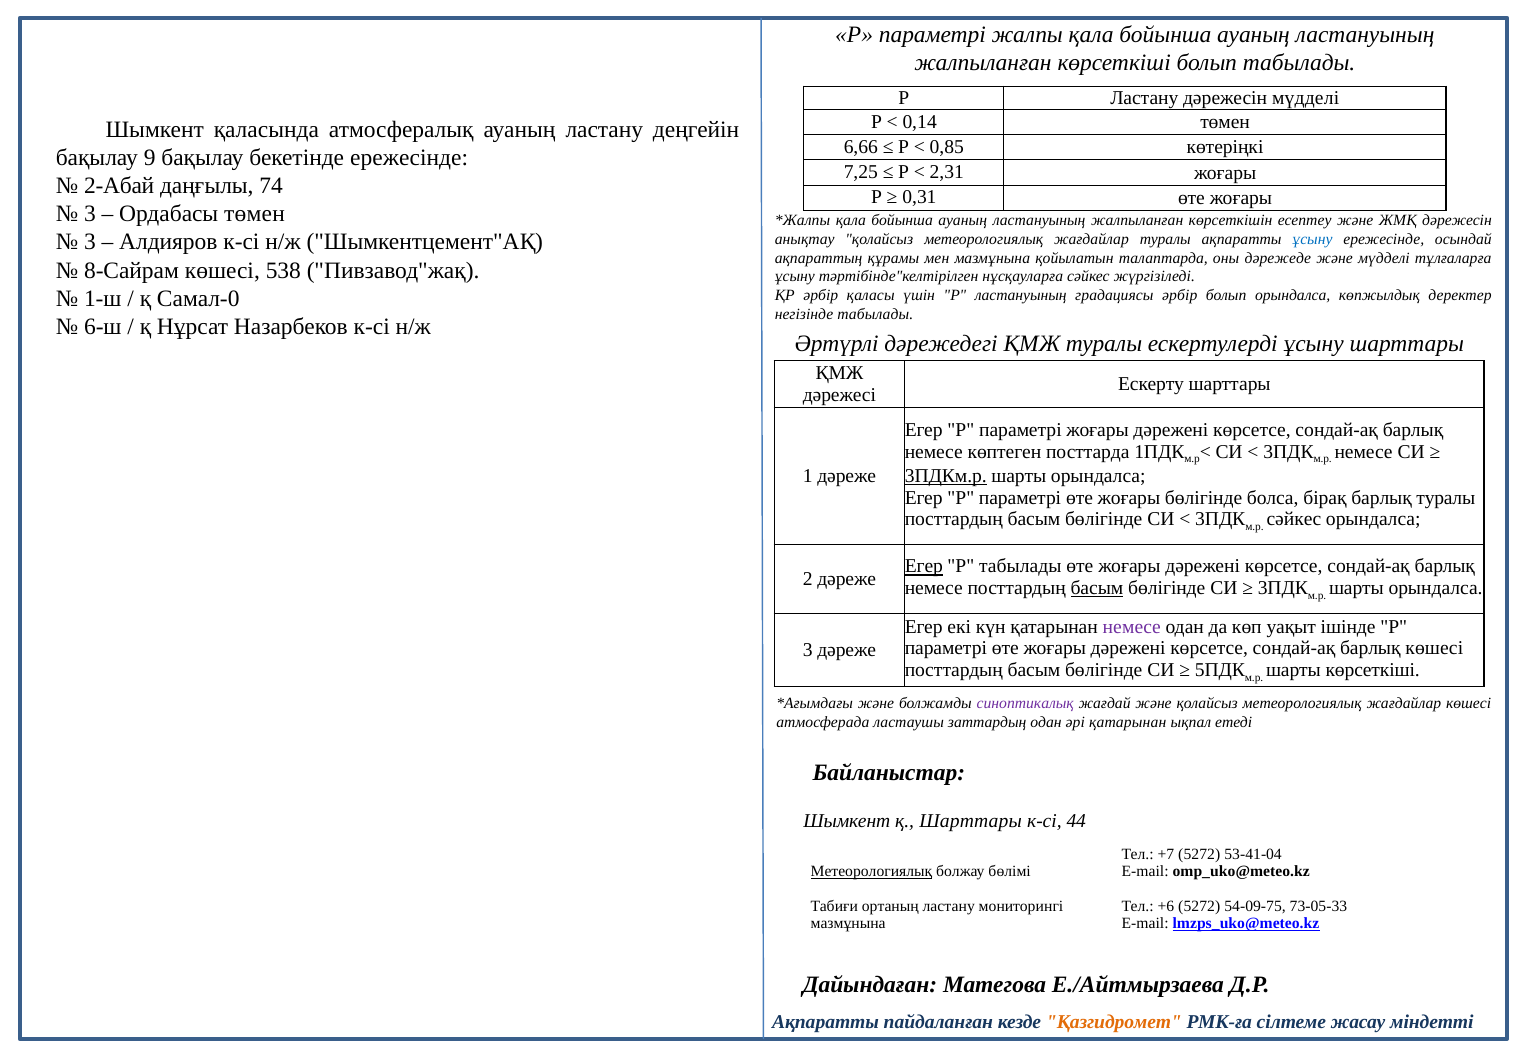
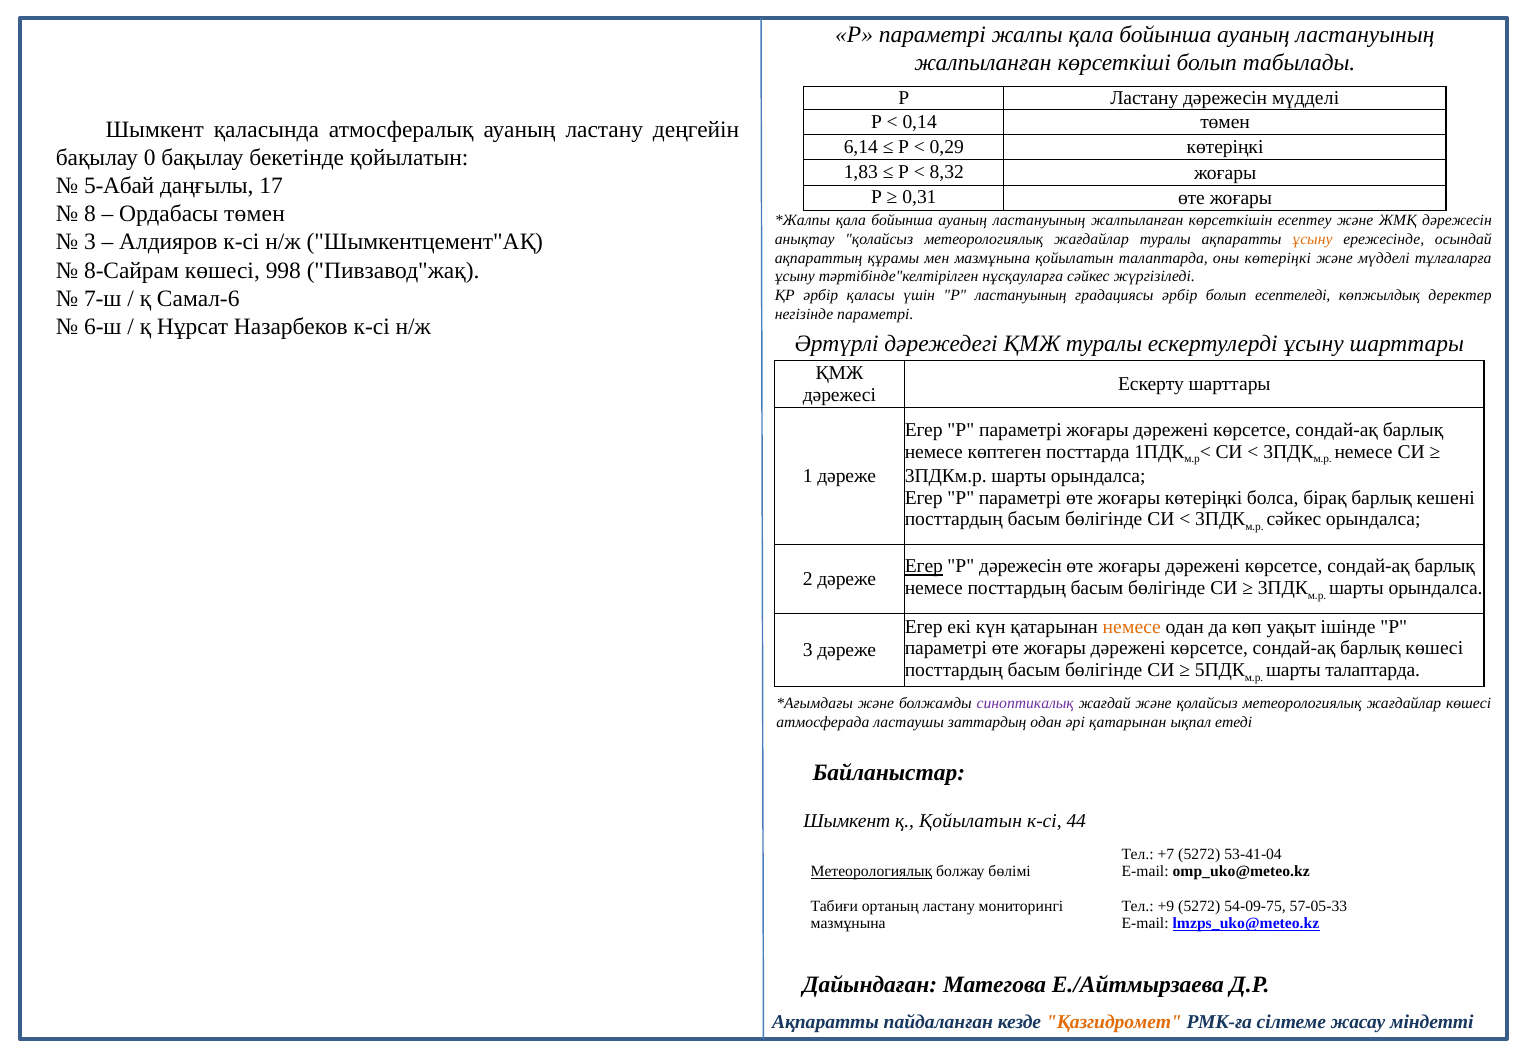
6,66: 6,66 -> 6,14 (861, 147)
0,85: 0,85 -> 0,29 (947, 147)
9: 9 -> 0 (150, 158)
бекетінде ережесінде: ережесінде -> қойылатын (409, 158)
7,25: 7,25 -> 1,83 (861, 172)
2,31: 2,31 -> 8,32 (947, 172)
2-Абай: 2-Абай -> 5-Абай (119, 186)
74: 74 -> 17 (271, 186)
3: 3 -> 8 (90, 214)
ұсыну colour: blue -> orange (1313, 239)
оны дәрежеде: дәрежеде -> көтеріңкі (1278, 258)
538: 538 -> 998 (283, 270)
1-ш: 1-ш -> 7-ш (103, 299)
Самал-0: Самал-0 -> Самал-6 (198, 299)
болып орындалса: орындалса -> есептеледі (1293, 295)
негізінде табылады: табылады -> параметрі (875, 314)
3ПДКм.р underline: present -> none (946, 476)
жоғары бөлігінде: бөлігінде -> көтеріңкі (1204, 498)
барлық туралы: туралы -> кешені (1446, 498)
Р табылады: табылады -> дәрежесін (1021, 567)
басым underline: present -> none (1097, 588)
немесе colour: purple -> orange (1132, 627)
шарты көрсеткіші: көрсеткіші -> талаптарда (1373, 670)
қ Шарттары: Шарттары -> Қойылатын (971, 821)
+6: +6 -> +9 (1166, 906)
73-05-33: 73-05-33 -> 57-05-33 (1318, 906)
